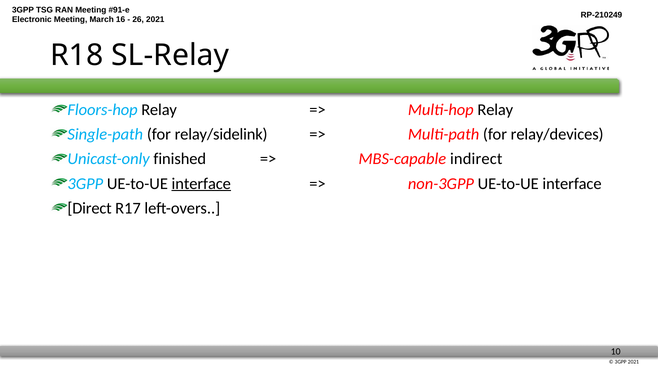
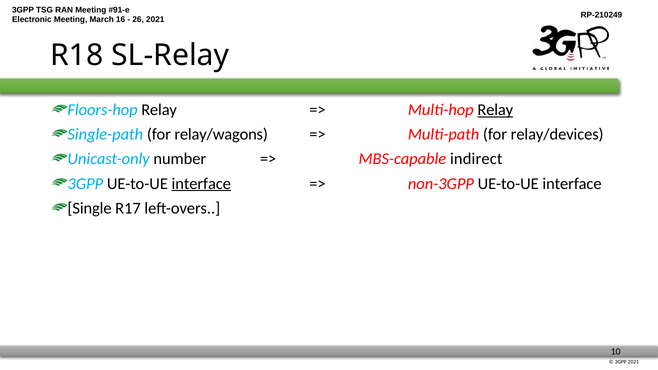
Relay underline: none -> present (495, 110)
relay/sidelink: relay/sidelink -> relay/wagons (221, 134)
finished: finished -> number (180, 159)
Direct: Direct -> Single (90, 208)
